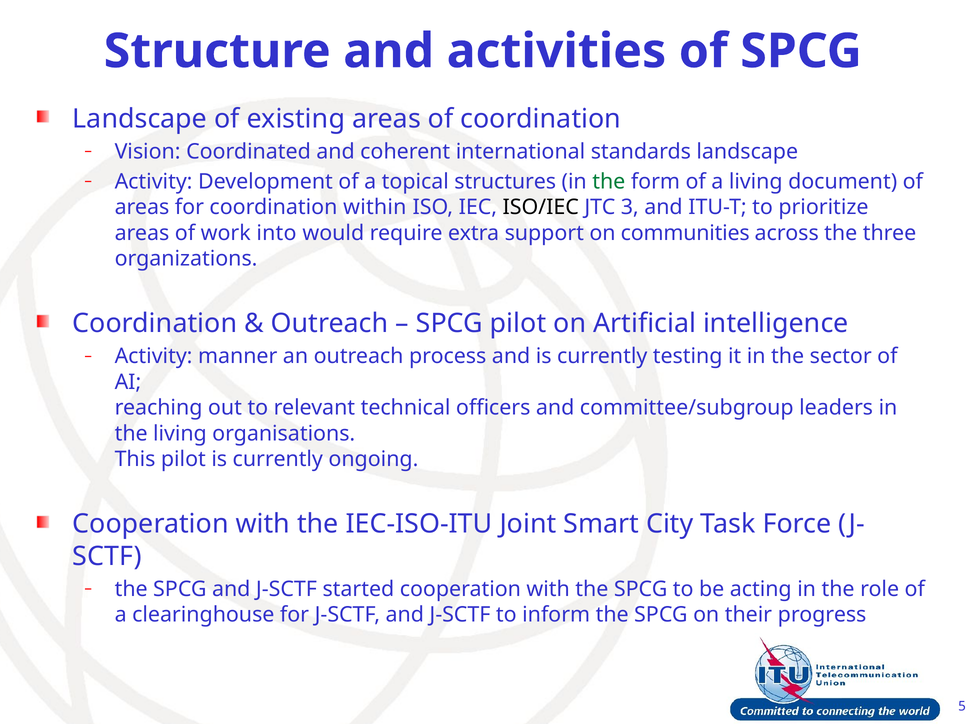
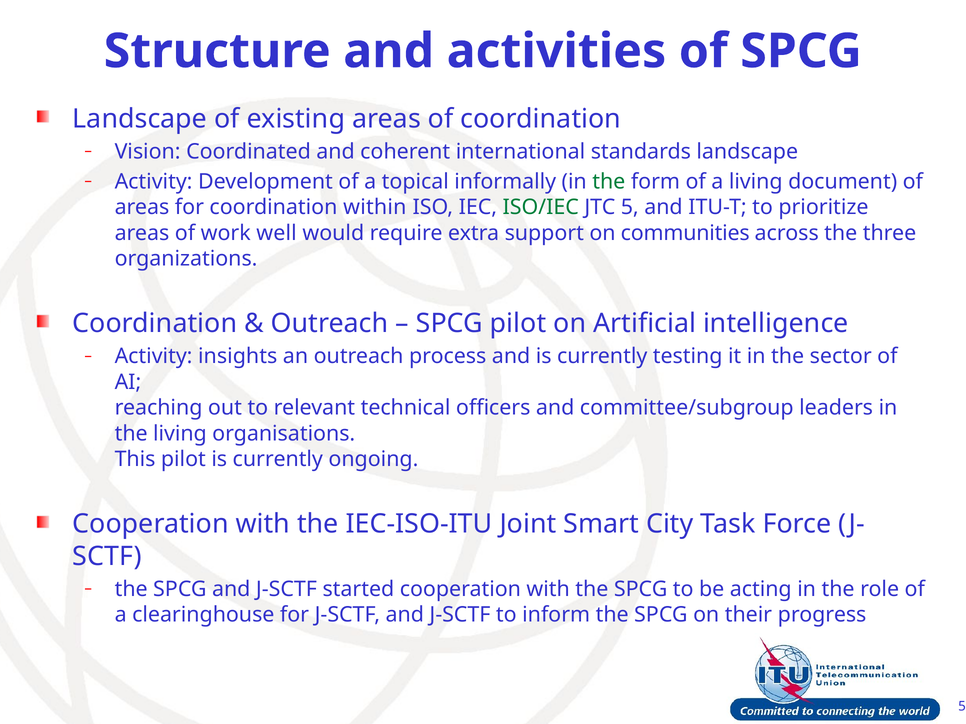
structures: structures -> informally (505, 182)
ISO/IEC colour: black -> green (541, 207)
JTC 3: 3 -> 5 (630, 207)
into: into -> well (277, 233)
manner: manner -> insights (238, 357)
